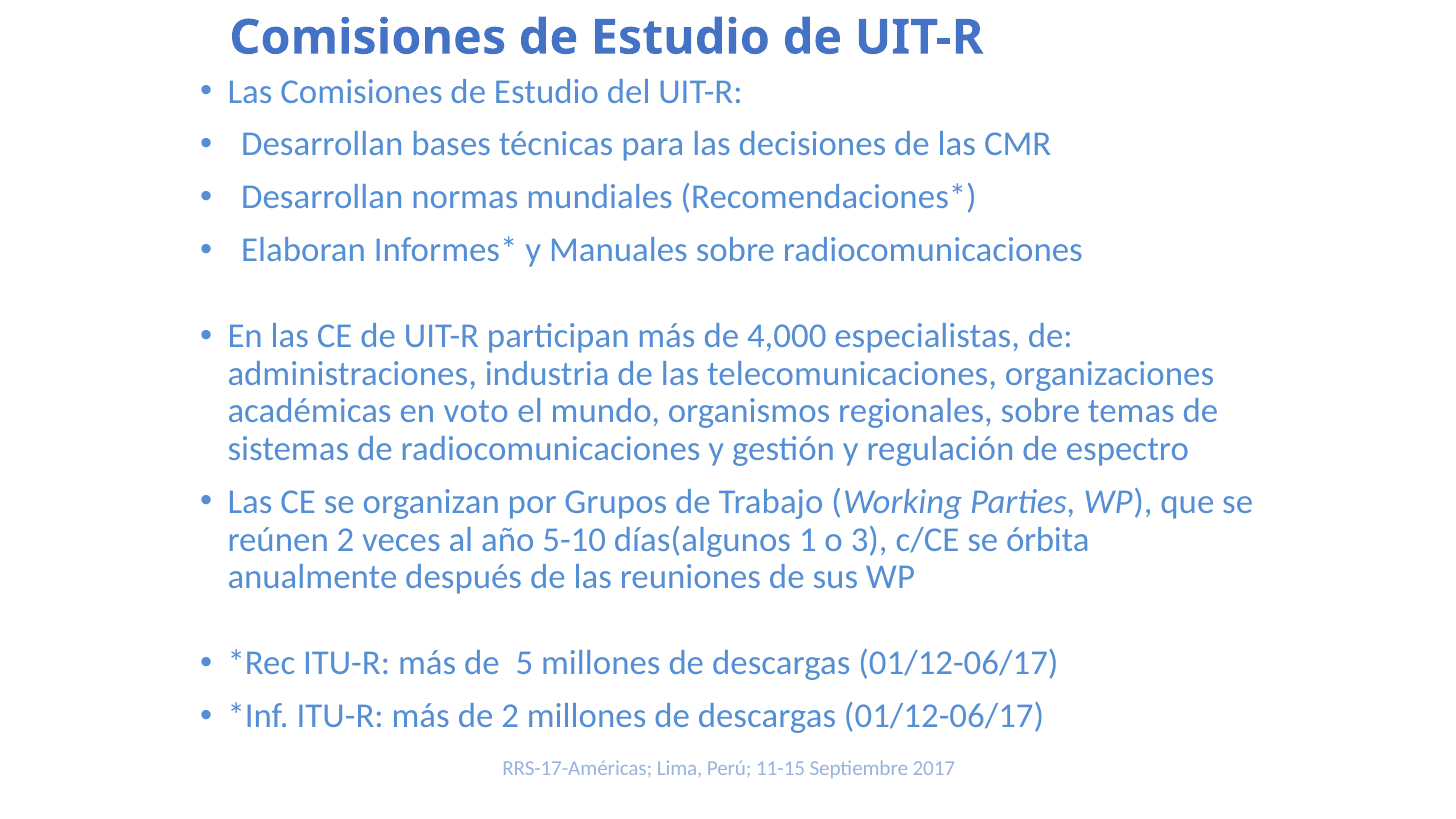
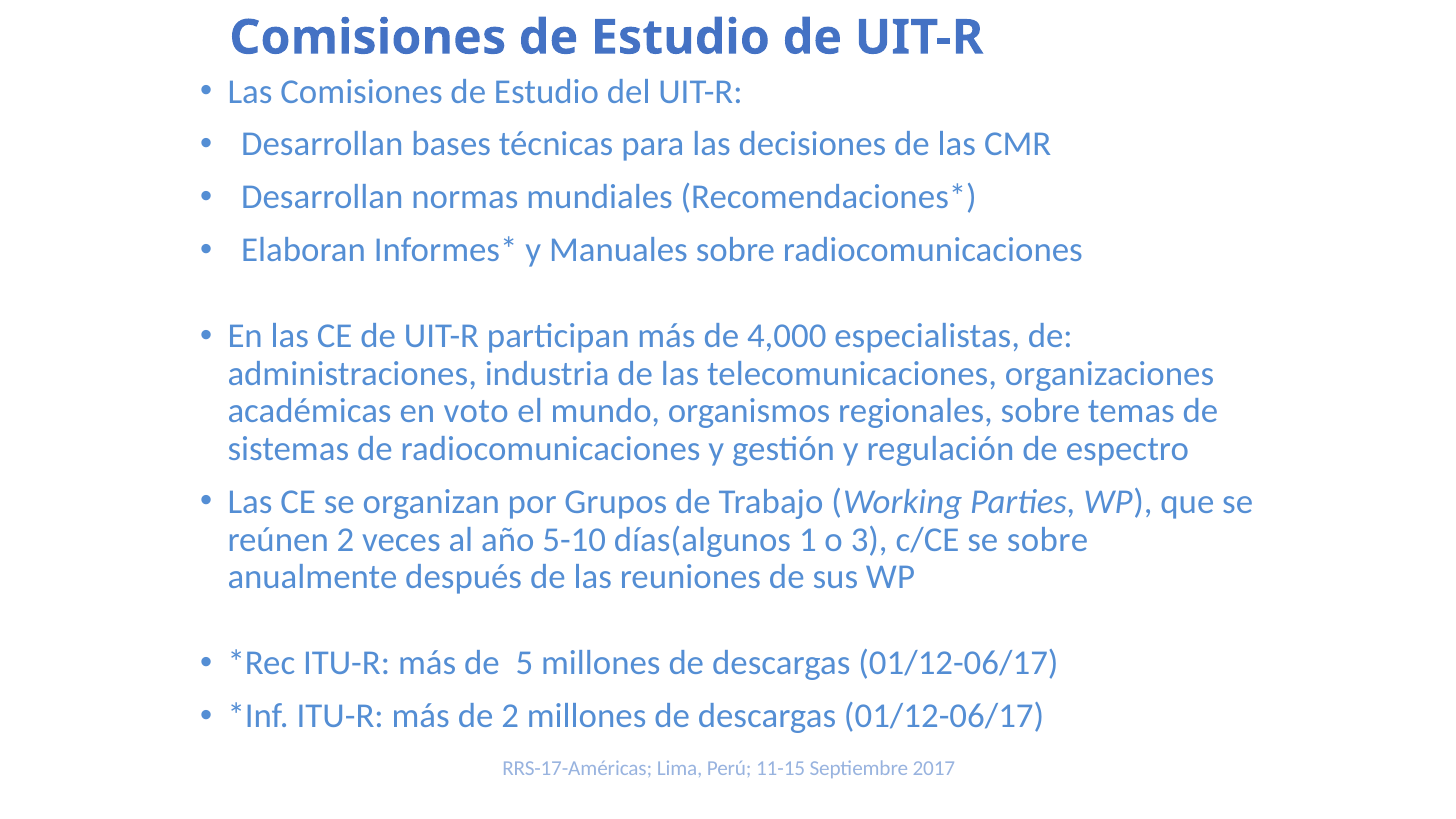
se órbita: órbita -> sobre (1047, 540)
